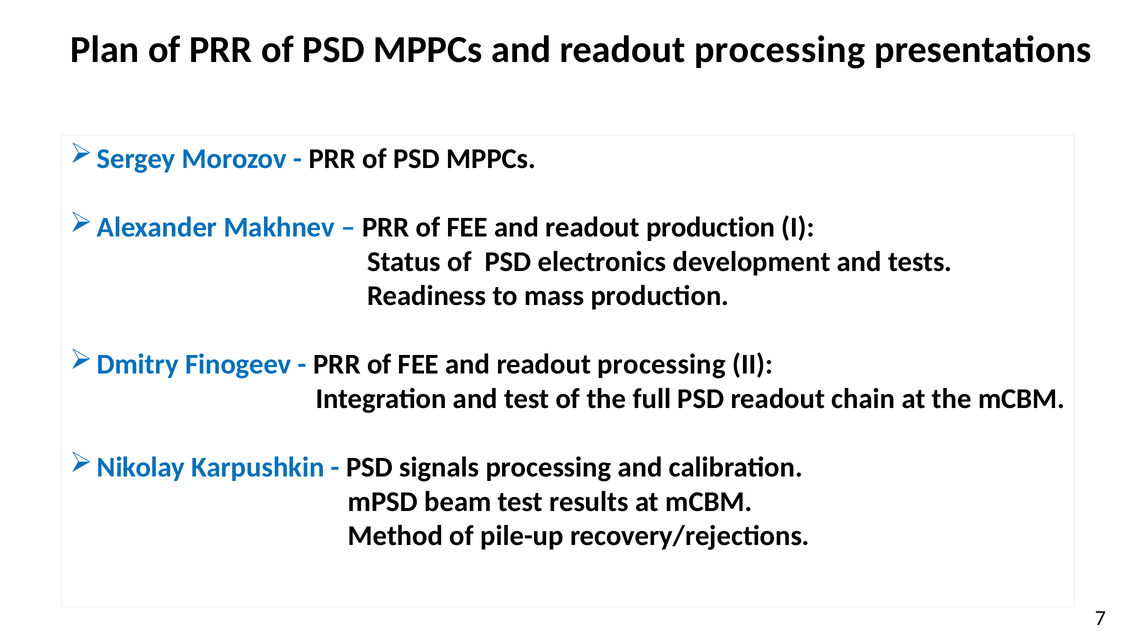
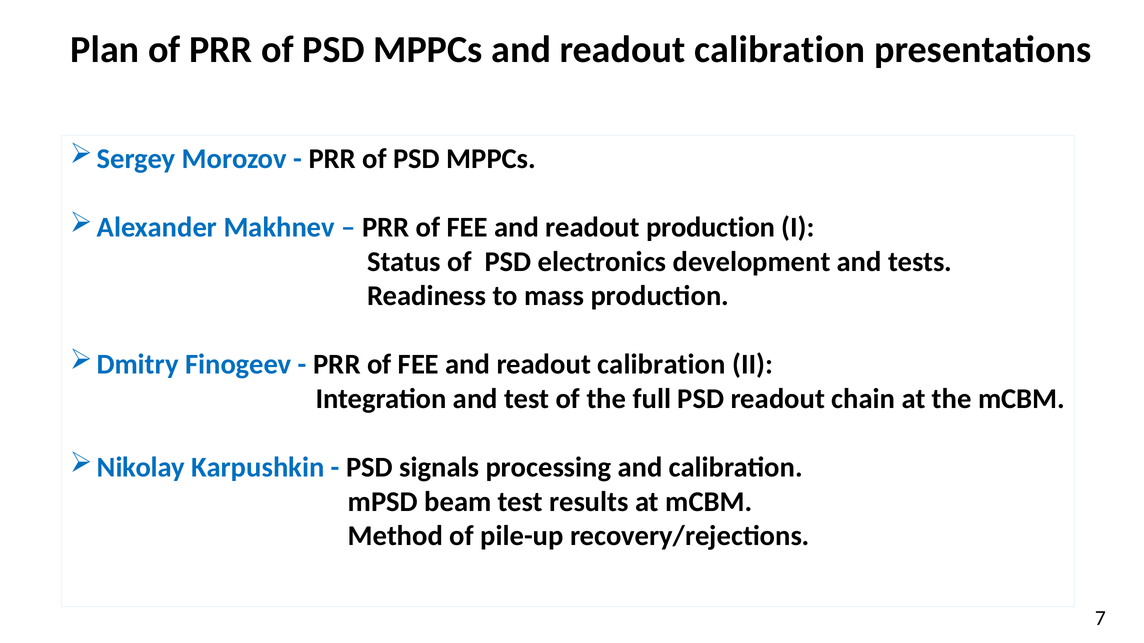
MPPCs and readout processing: processing -> calibration (780, 50)
FEE and readout processing: processing -> calibration (662, 365)
